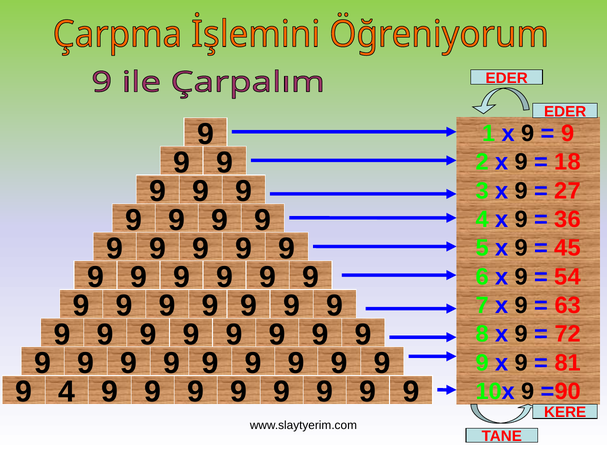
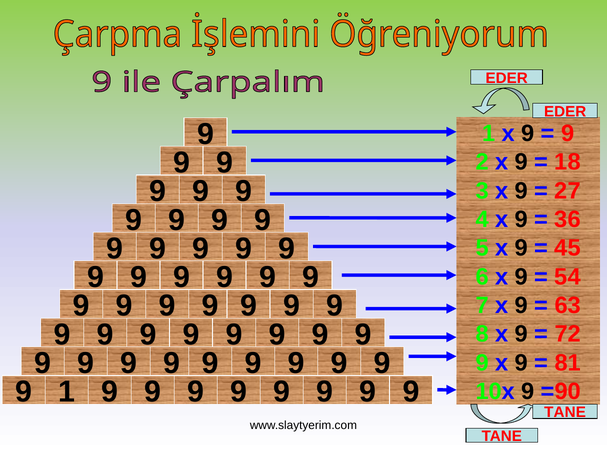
4: 4 -> 1 (67, 392)
KERE: KERE -> TANE (565, 413)
